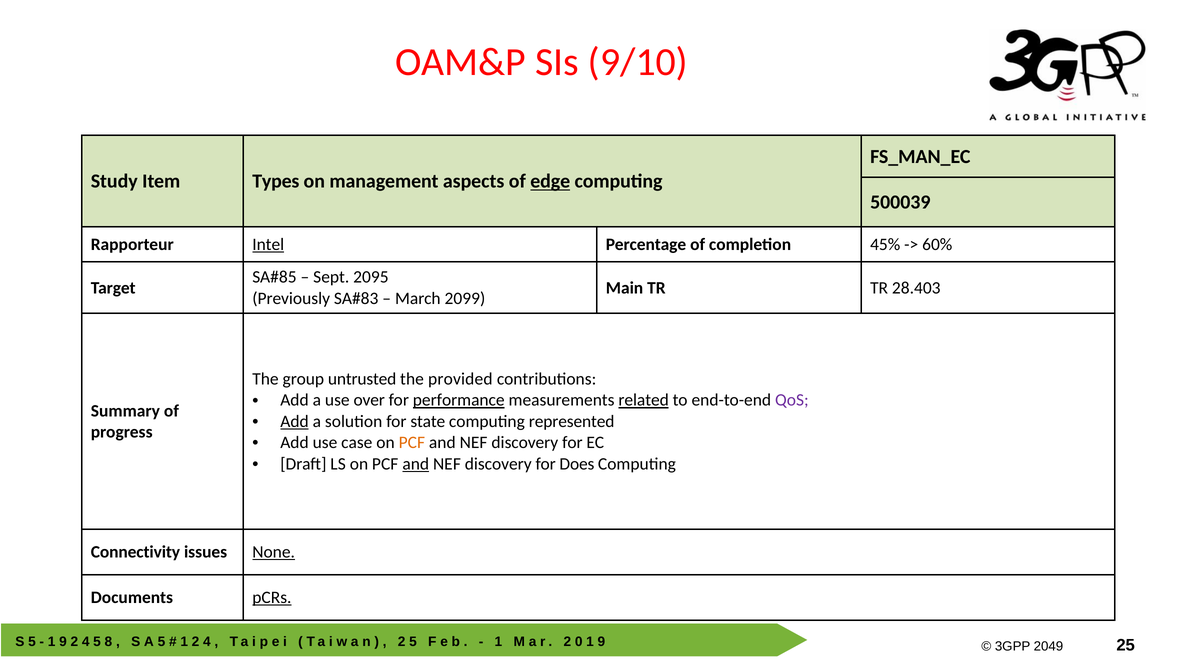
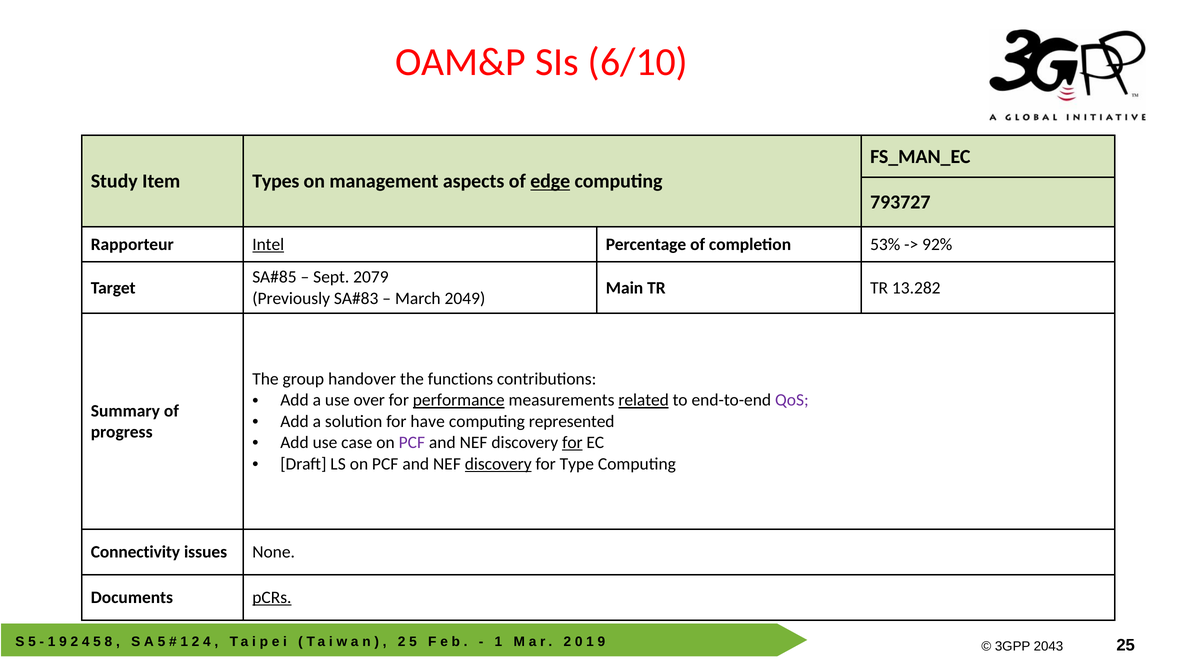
9/10: 9/10 -> 6/10 (638, 62)
500039: 500039 -> 793727 (900, 202)
45%: 45% -> 53% (885, 245)
60%: 60% -> 92% (937, 245)
2095: 2095 -> 2079 (371, 277)
28.403: 28.403 -> 13.282 (916, 288)
2099: 2099 -> 2049 (465, 298)
untrusted: untrusted -> handover (362, 379)
provided: provided -> functions (460, 379)
Add underline: present -> none (295, 422)
state: state -> have (428, 422)
PCF colour: orange -> purple (412, 443)
for underline: none -> present (572, 443)
and underline: present -> none (416, 464)
discovery underline: none -> present (498, 464)
Does: Does -> Type (577, 464)
None underline: present -> none (274, 552)
2049: 2049 -> 2043 (1048, 647)
